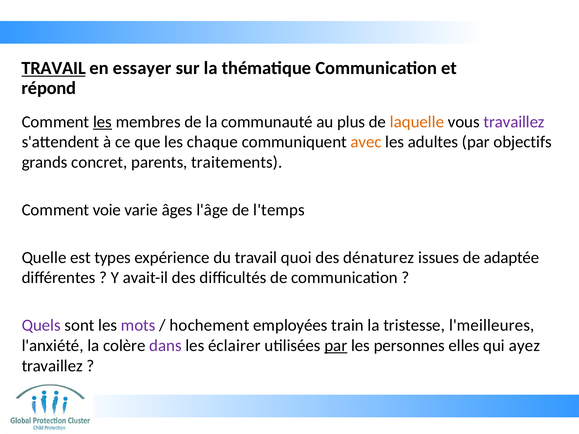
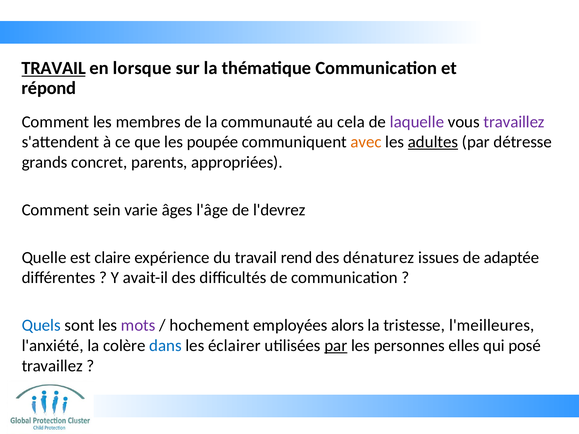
essayer: essayer -> lorsque (142, 68)
les underline: present -> none (102, 122)
plus: plus -> cela (351, 122)
laquelle colour: orange -> purple (417, 122)
chaque: chaque -> poupée (213, 142)
adultes underline: none -> present (433, 142)
objectifs: objectifs -> détresse (523, 142)
traitements: traitements -> appropriées (237, 162)
voie: voie -> sein (107, 210)
l'temps: l'temps -> l'devrez (279, 210)
types: types -> claire (113, 258)
quoi: quoi -> rend (296, 258)
Quels colour: purple -> blue (41, 325)
train: train -> alors (348, 325)
dans colour: purple -> blue (165, 346)
ayez: ayez -> posé (525, 346)
